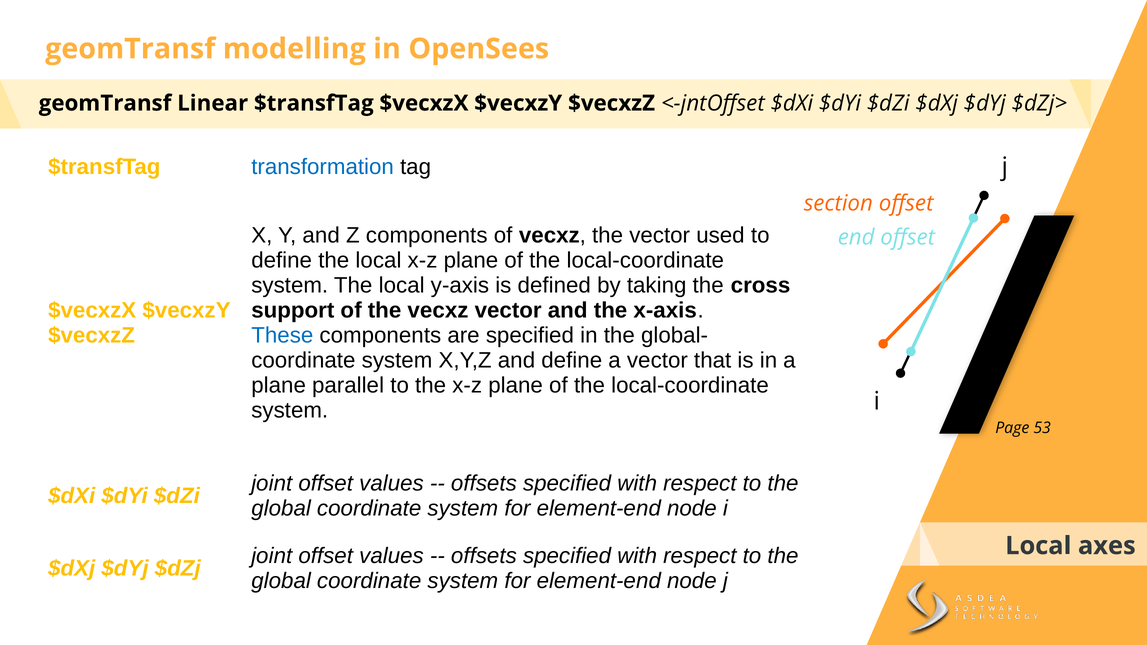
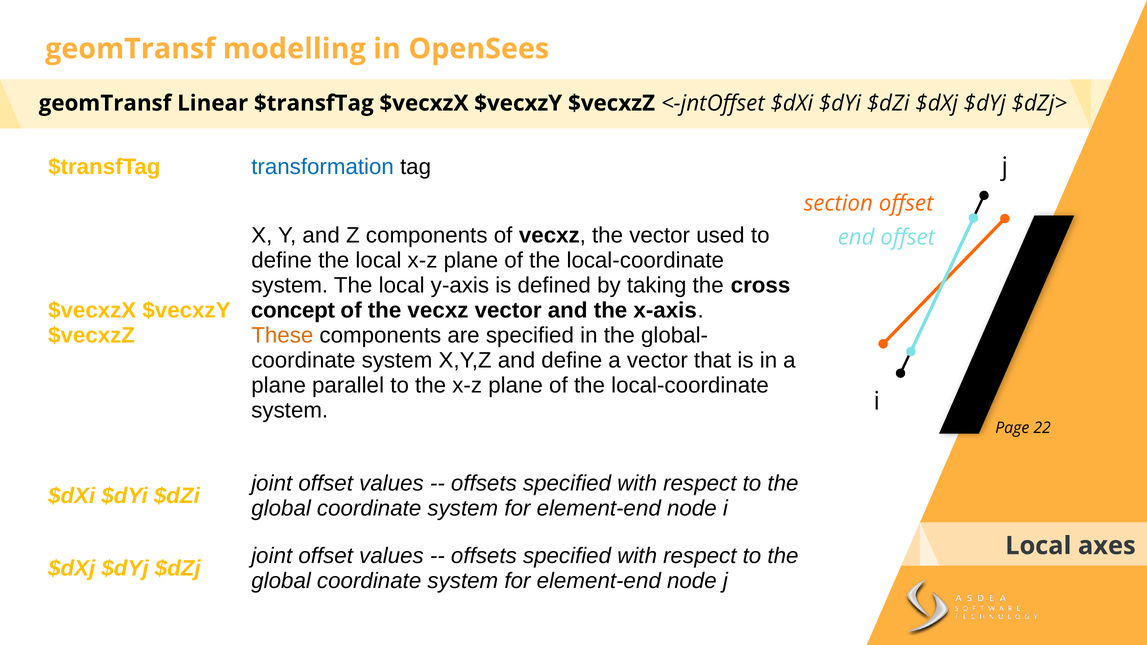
support: support -> concept (293, 310)
These colour: blue -> orange (282, 336)
53: 53 -> 22 (1042, 428)
